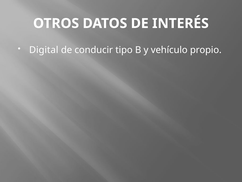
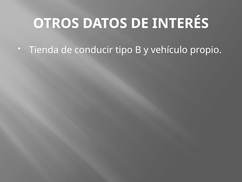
Digital: Digital -> Tienda (44, 50)
